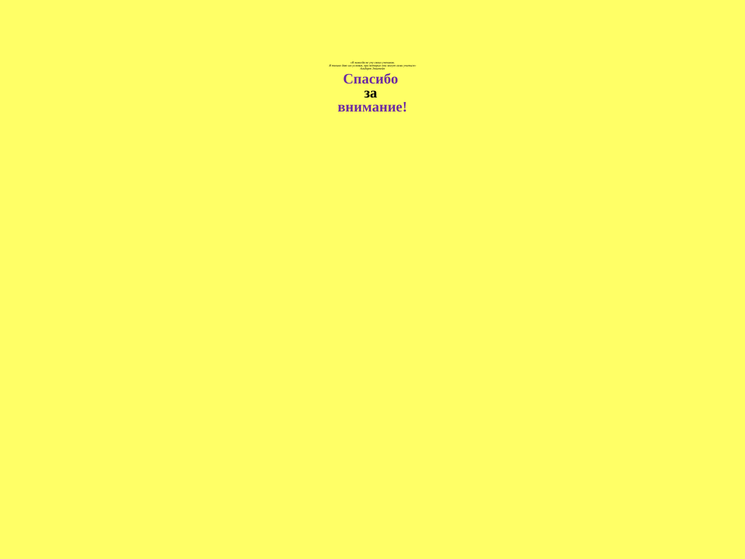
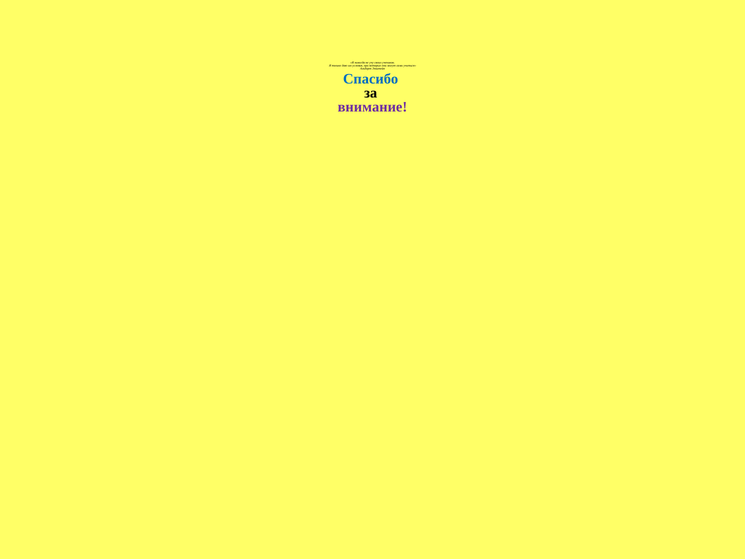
Спасибо colour: purple -> blue (371, 79)
